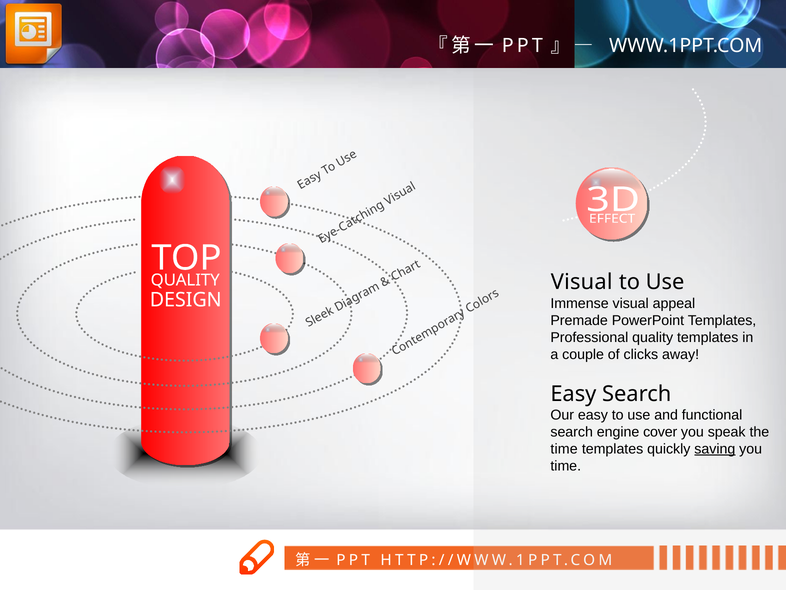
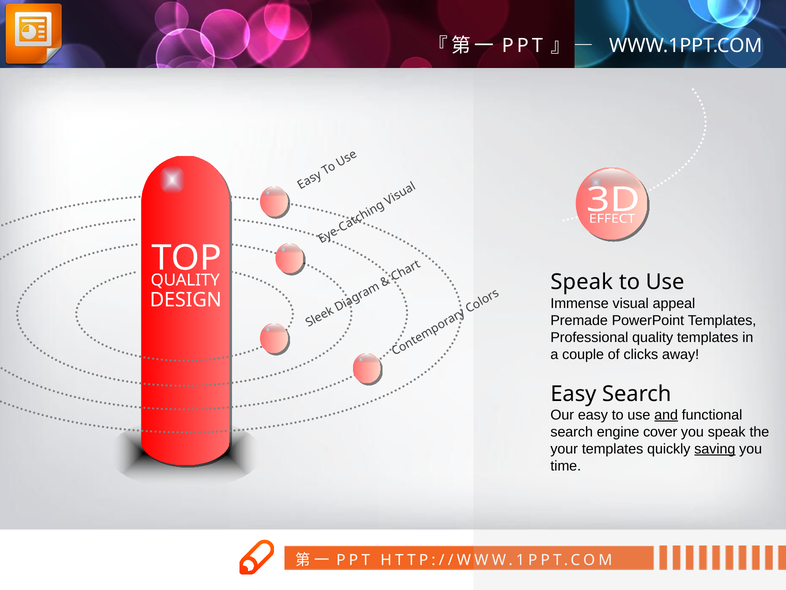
Visual: Visual -> Speak (582, 282)
and underline: none -> present (666, 415)
time: time -> your (564, 449)
